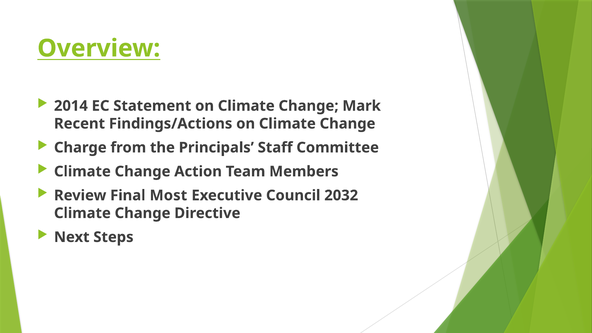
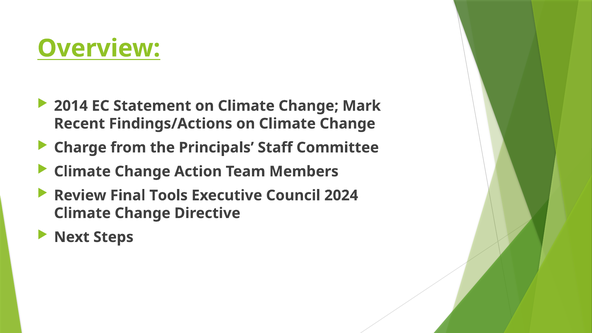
Most: Most -> Tools (169, 195)
2032: 2032 -> 2024 (341, 195)
